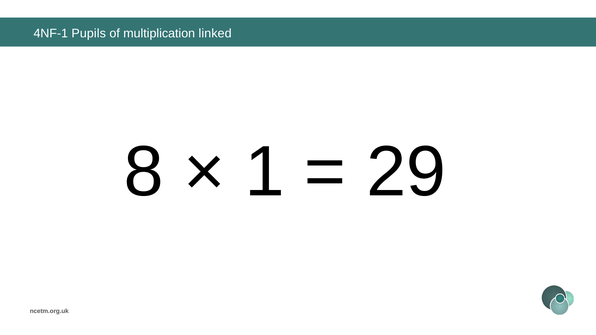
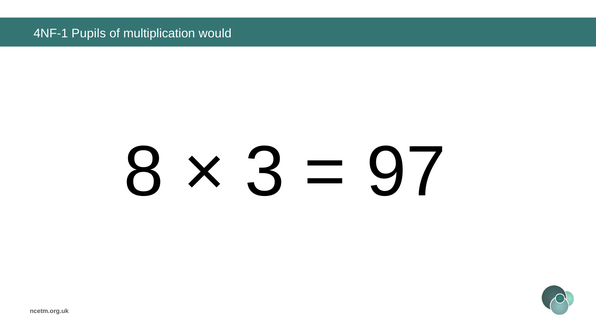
linked: linked -> would (215, 33)
1: 1 -> 3 (265, 172)
29: 29 -> 97 (406, 172)
